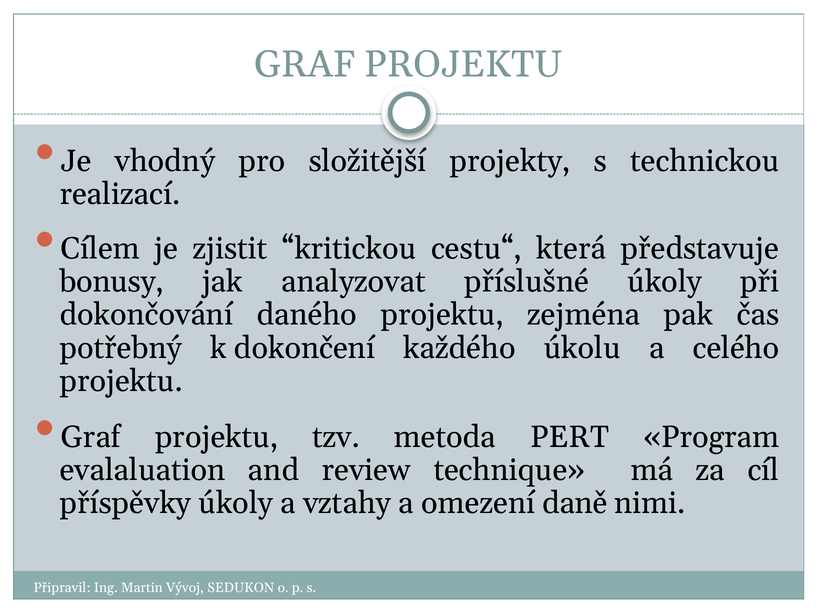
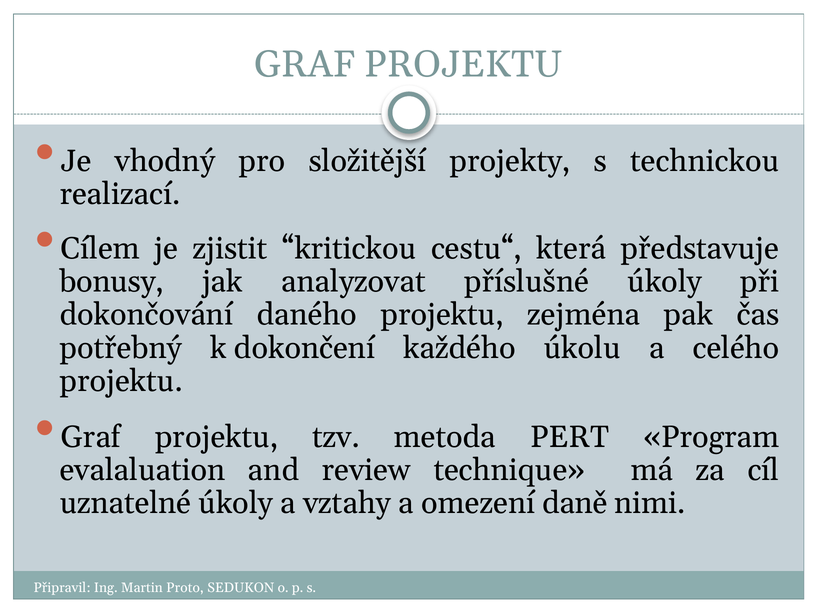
příspěvky: příspěvky -> uznatelné (125, 504)
Vývoj: Vývoj -> Proto (185, 588)
